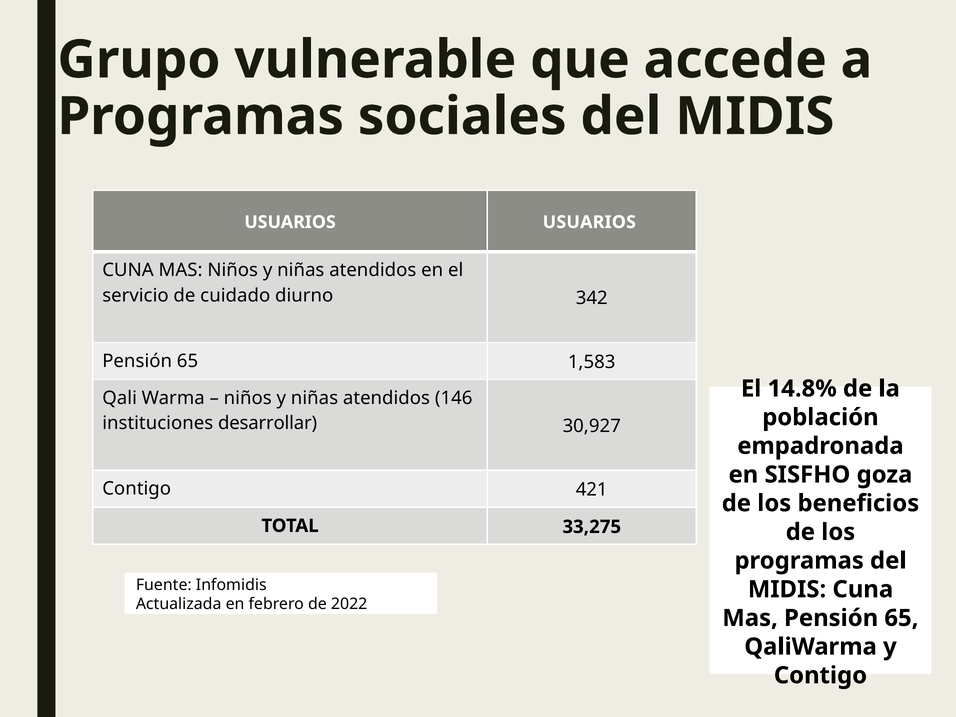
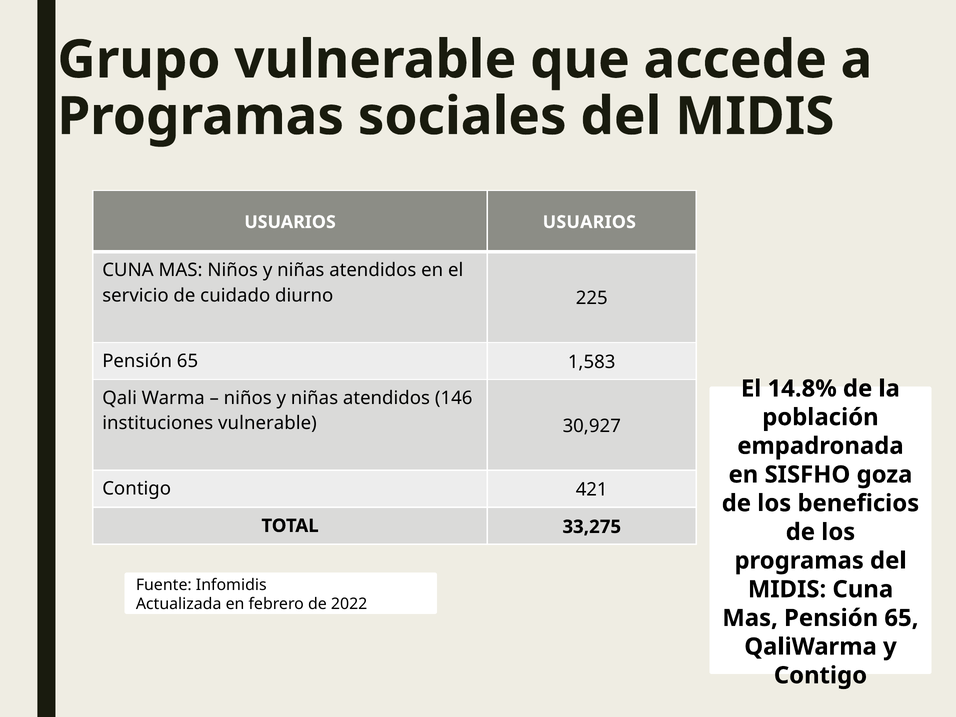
342: 342 -> 225 (592, 298)
instituciones desarrollar: desarrollar -> vulnerable (267, 423)
